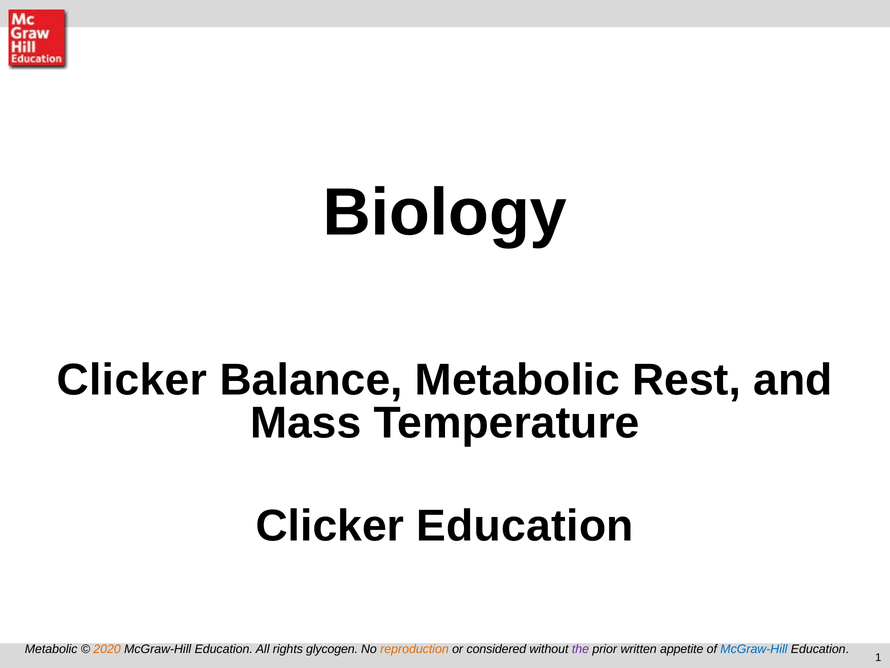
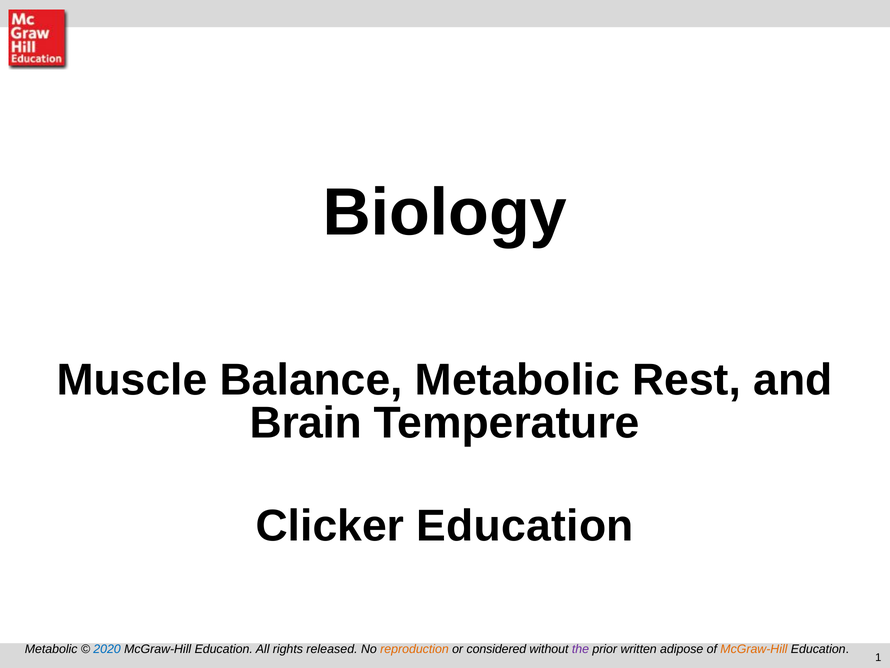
Clicker: Clicker -> Muscle (132, 380)
Mass: Mass -> Brain (306, 423)
2020 colour: orange -> blue (107, 649)
glycogen: glycogen -> released (332, 649)
appetite: appetite -> adipose (682, 649)
McGraw-Hill colour: blue -> orange (754, 649)
